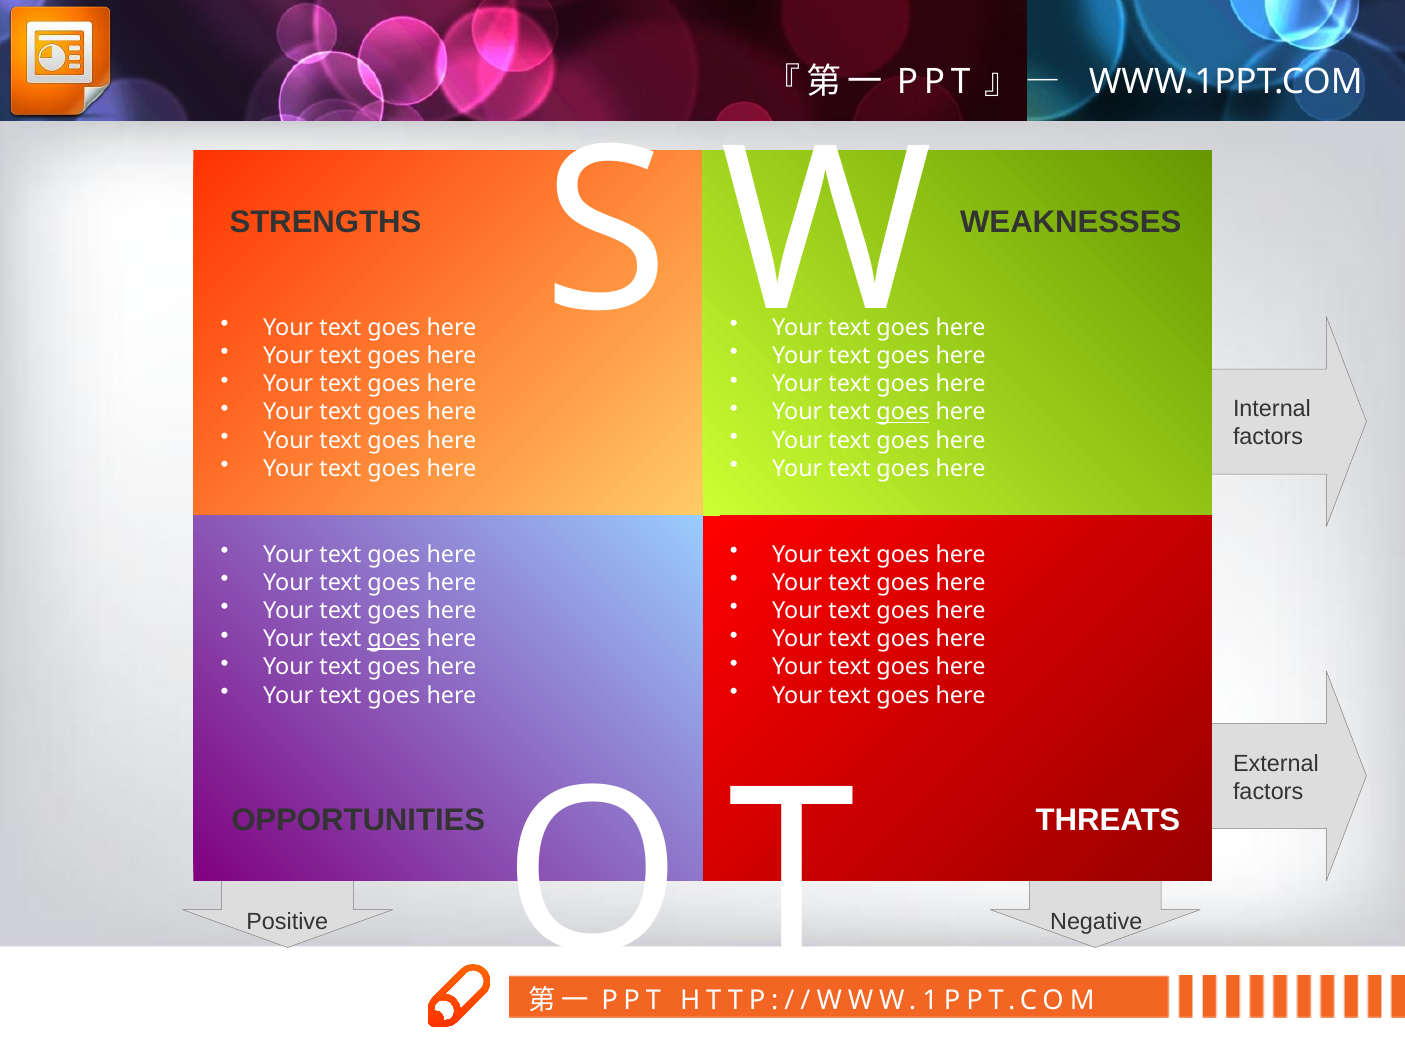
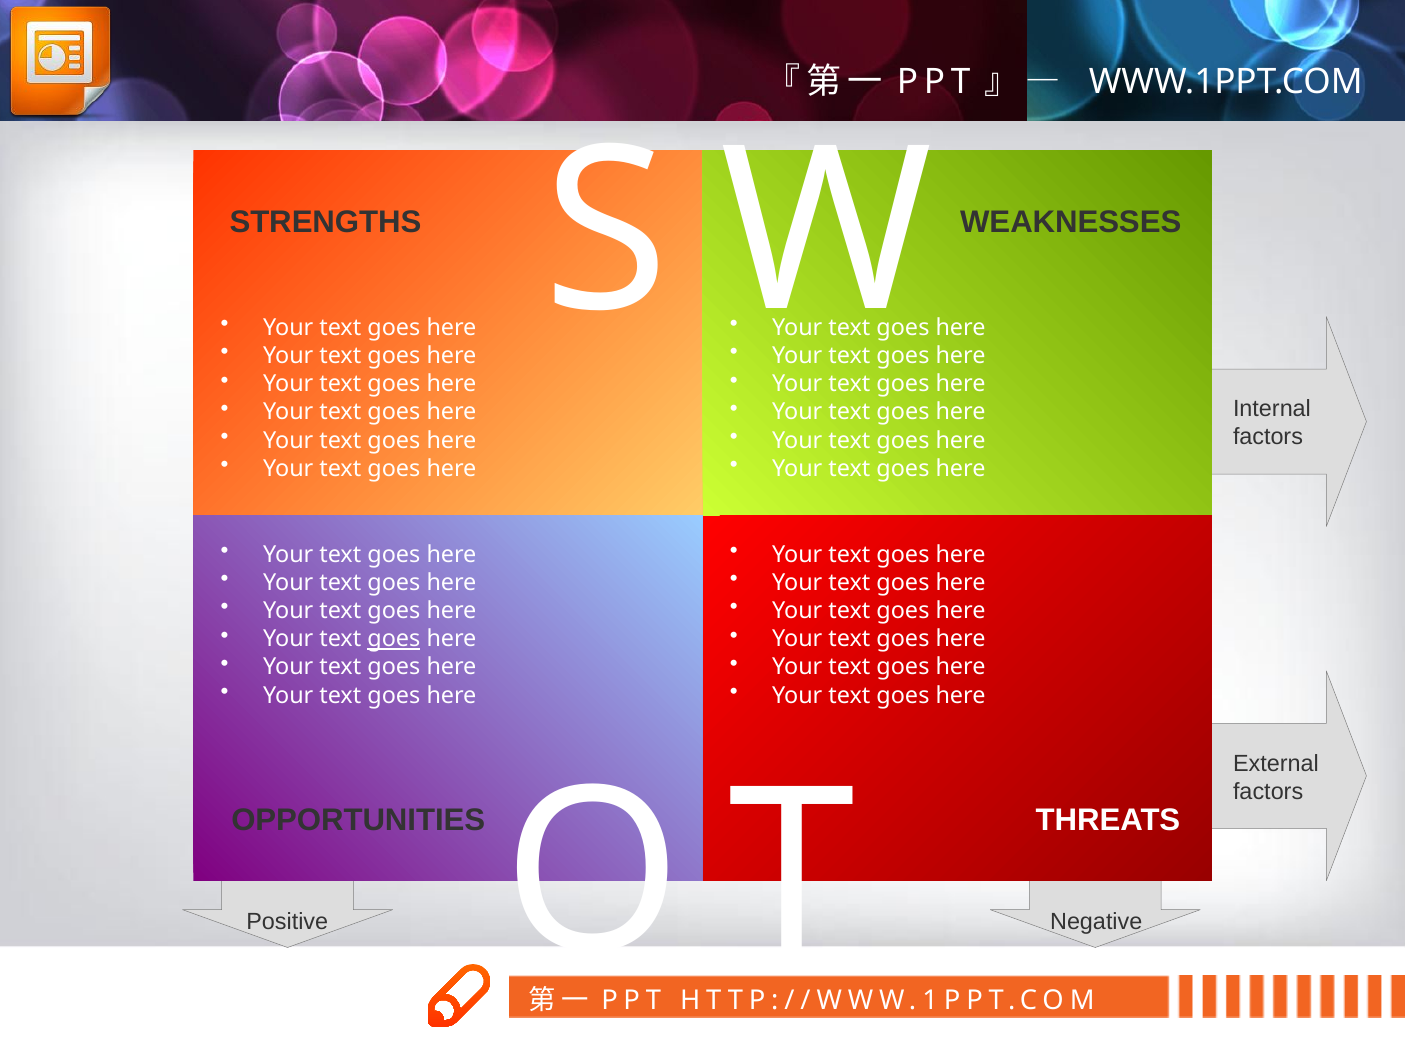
goes underline: present -> none (903, 412)
